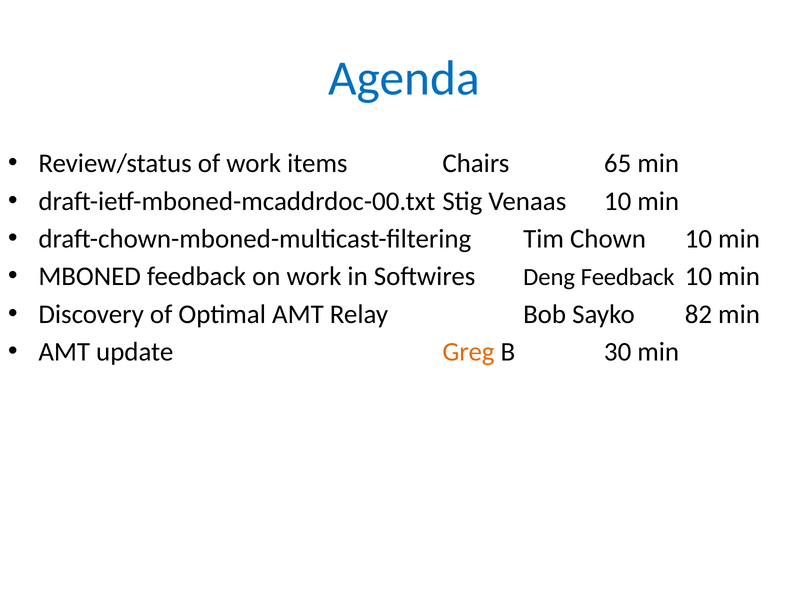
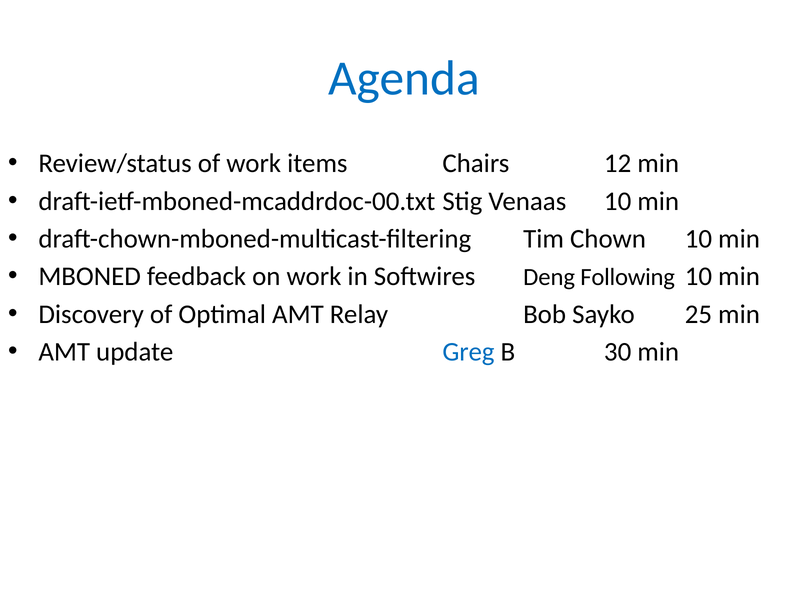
65: 65 -> 12 (618, 163)
Deng Feedback: Feedback -> Following (628, 277)
82: 82 -> 25 (698, 314)
Greg colour: orange -> blue (468, 352)
